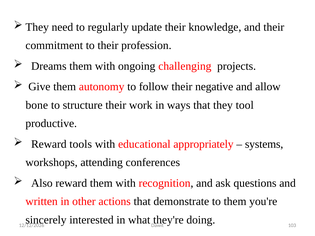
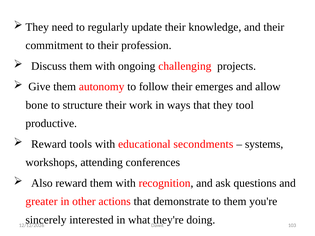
Dreams: Dreams -> Discuss (49, 66)
negative: negative -> emerges (214, 87)
appropriately: appropriately -> secondments (203, 144)
written: written -> greater (42, 202)
